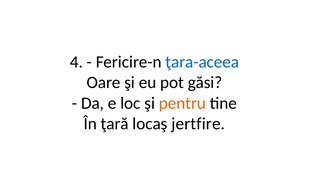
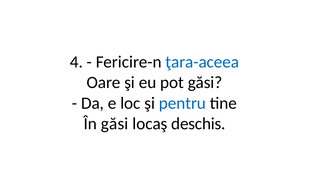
pentru colour: orange -> blue (182, 103)
În ţară: ţară -> găsi (115, 124)
jertfire: jertfire -> deschis (198, 124)
